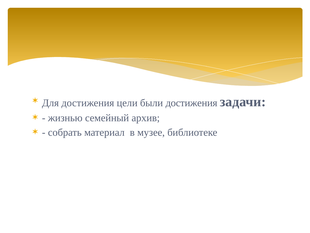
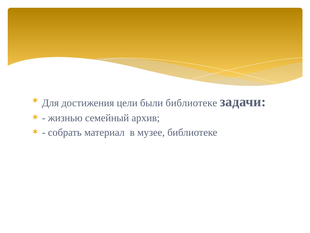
были достижения: достижения -> библиотеке (191, 103)
